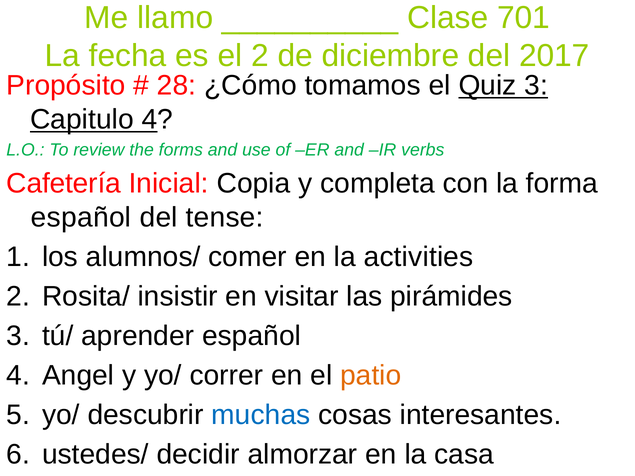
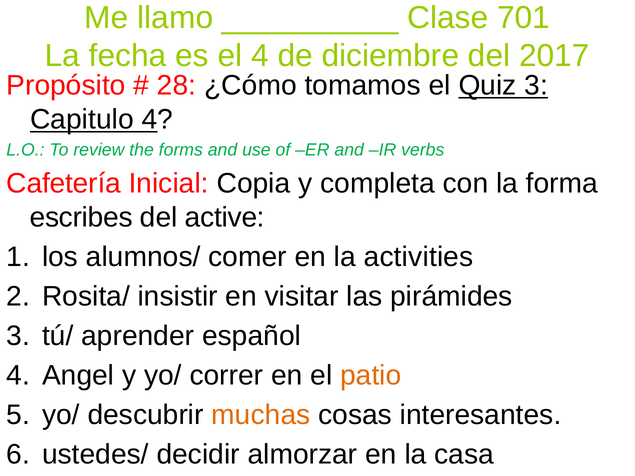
el 2: 2 -> 4 (260, 56)
español: español -> escribes (81, 218)
tense: tense -> active (225, 218)
muchas colour: blue -> orange (261, 415)
